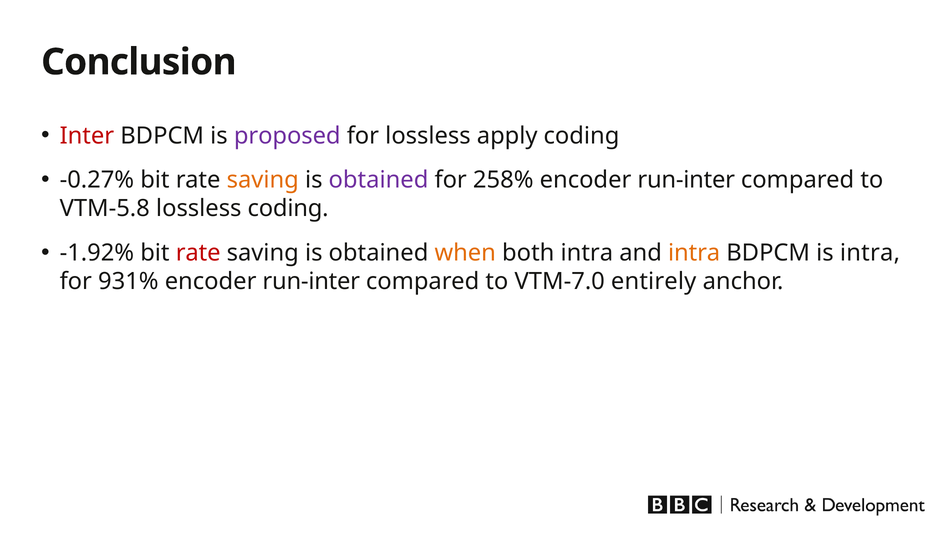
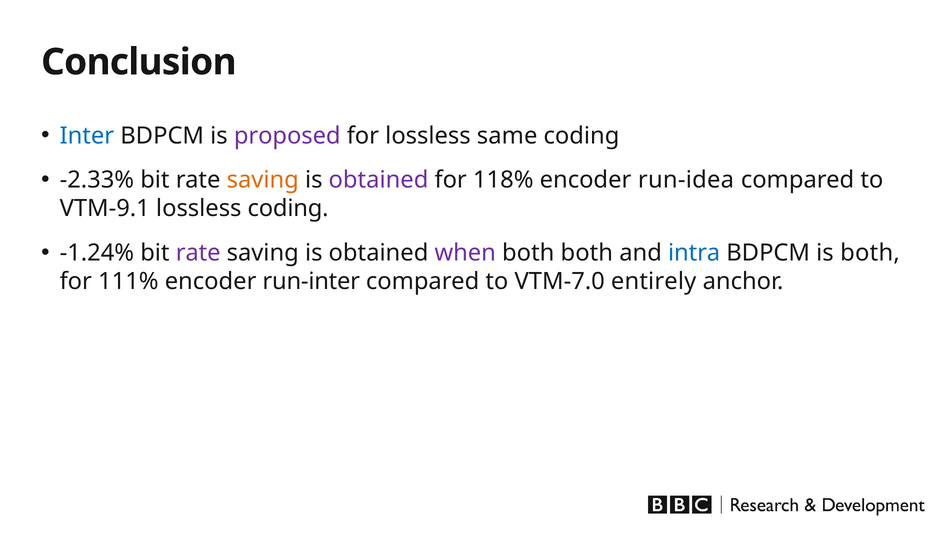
Inter colour: red -> blue (87, 136)
apply: apply -> same (507, 136)
-0.27%: -0.27% -> -2.33% (97, 180)
258%: 258% -> 118% (503, 180)
run-inter: run-inter -> run-idea (686, 180)
VTM-5.8: VTM-5.8 -> VTM-9.1 (105, 209)
-1.92%: -1.92% -> -1.24% (97, 253)
rate colour: red -> purple (198, 253)
when colour: orange -> purple (465, 253)
both intra: intra -> both (587, 253)
intra colour: orange -> blue (694, 253)
is intra: intra -> both (870, 253)
931%: 931% -> 111% (128, 281)
